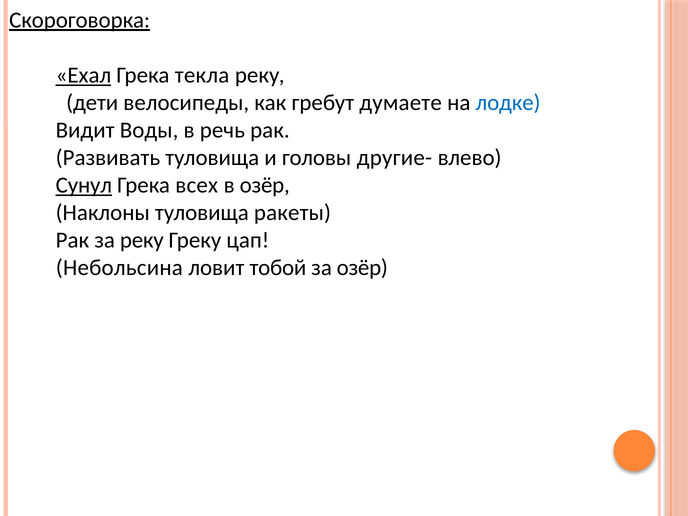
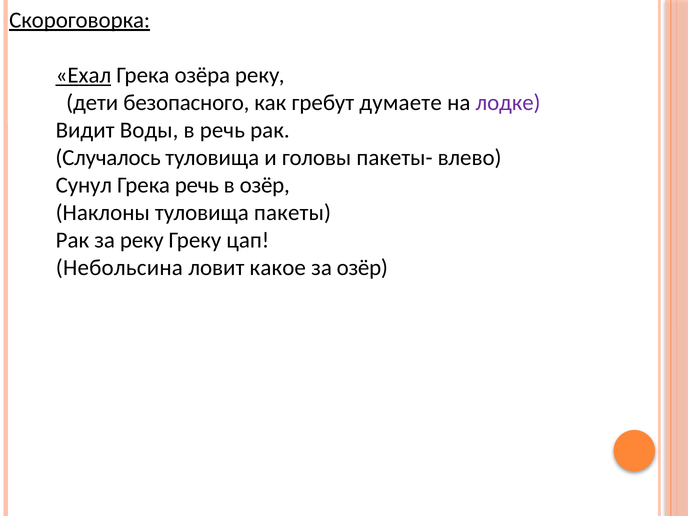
текла: текла -> озёра (202, 75)
велосипеды: велосипеды -> безопасного (186, 103)
лодке colour: blue -> purple (508, 103)
Развивать: Развивать -> Случалось (108, 158)
другие-: другие- -> пакеты- (395, 158)
Сунул underline: present -> none (84, 185)
Грека всех: всех -> речь (197, 185)
ракеты: ракеты -> пакеты (293, 213)
тобой: тобой -> какое (278, 268)
